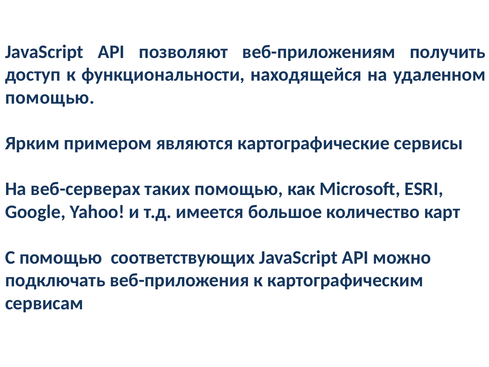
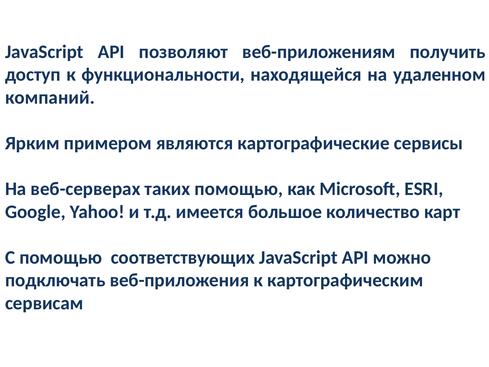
помощью: помощью -> компаний (50, 97)
